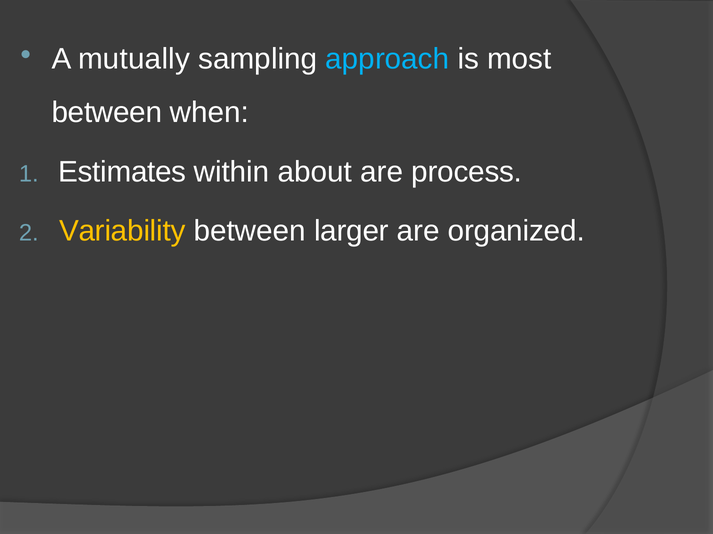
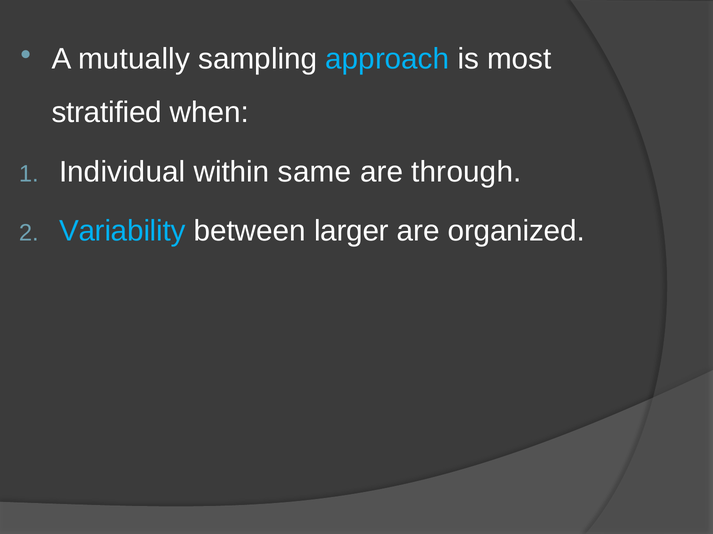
between: between -> stratified (107, 113)
Estimates: Estimates -> Individual (122, 172)
about: about -> same (315, 172)
process: process -> through (466, 172)
Variability colour: yellow -> light blue (122, 231)
